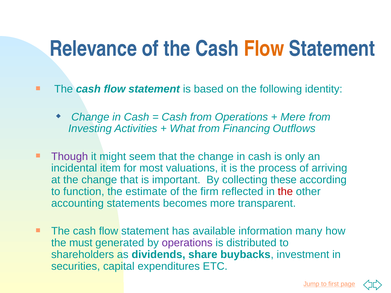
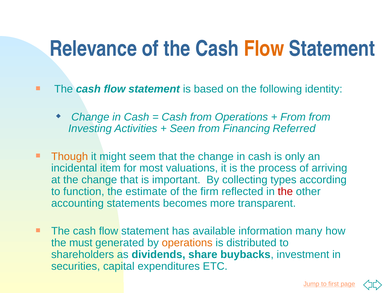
Mere: Mere -> From (293, 117)
What: What -> Seen (182, 129)
Outflows: Outflows -> Referred (294, 129)
Though colour: purple -> orange (70, 157)
these: these -> types (283, 180)
operations colour: purple -> orange (187, 243)
